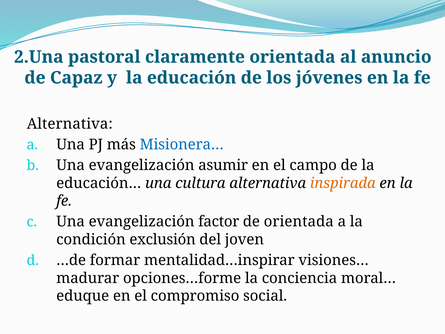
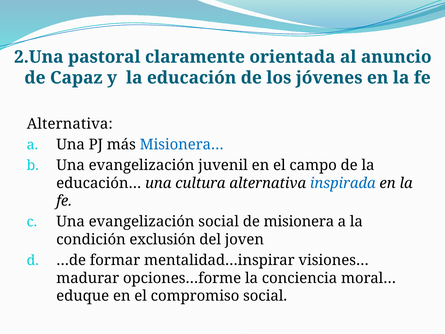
asumir: asumir -> juvenil (223, 165)
inspirada colour: orange -> blue (343, 183)
evangelización factor: factor -> social (219, 222)
de orientada: orientada -> misionera (299, 222)
